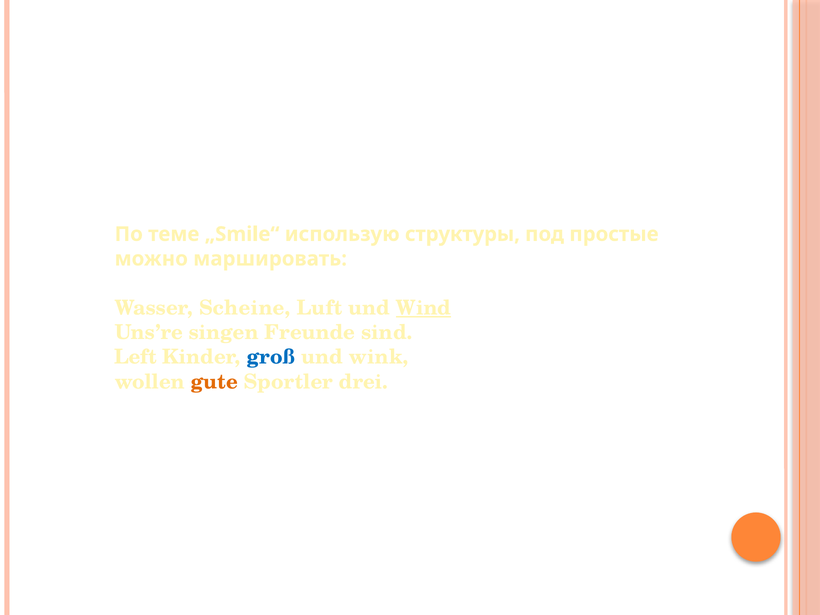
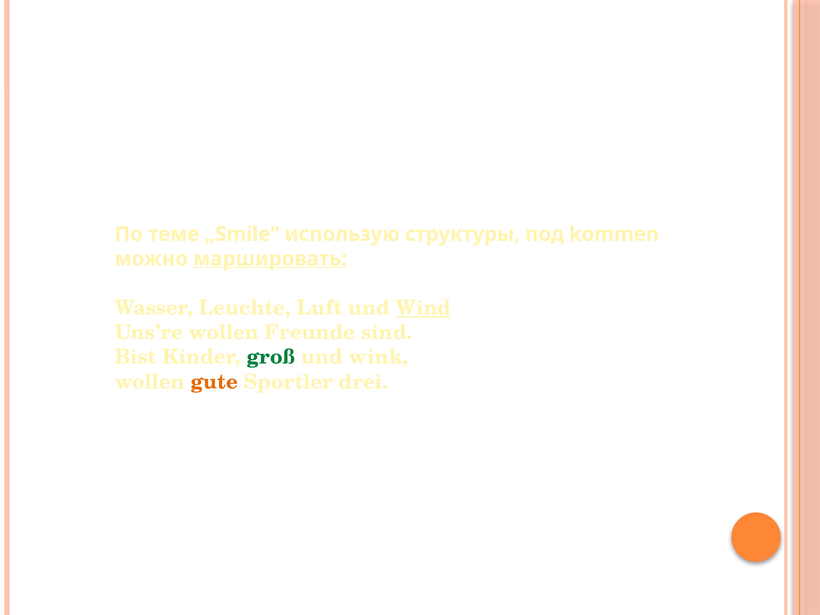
простые: простые -> kommen (614, 234)
маршировать underline: none -> present (270, 259)
Scheine: Scheine -> Leuchte (245, 308)
Uns’re singen: singen -> wollen (224, 333)
Left: Left -> Bist (135, 357)
groß colour: blue -> green (271, 357)
